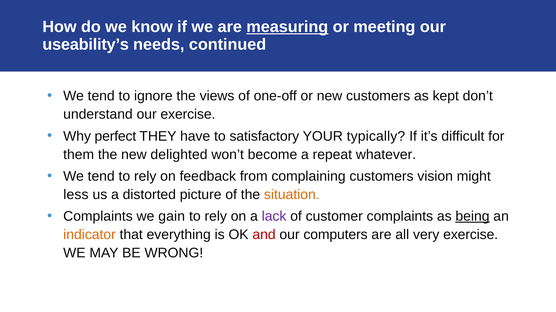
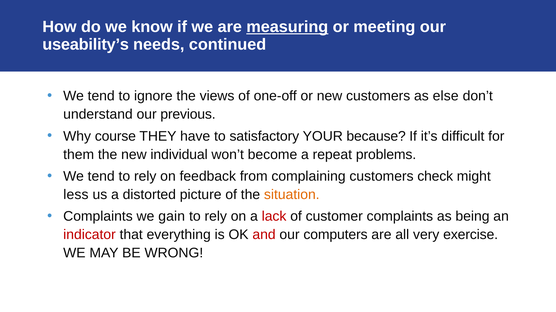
kept: kept -> else (446, 96)
our exercise: exercise -> previous (188, 115)
perfect: perfect -> course (115, 136)
typically: typically -> because (376, 136)
delighted: delighted -> individual (179, 155)
whatever: whatever -> problems (386, 155)
vision: vision -> check (435, 177)
lack colour: purple -> red (274, 217)
being underline: present -> none (472, 217)
indicator colour: orange -> red (89, 235)
